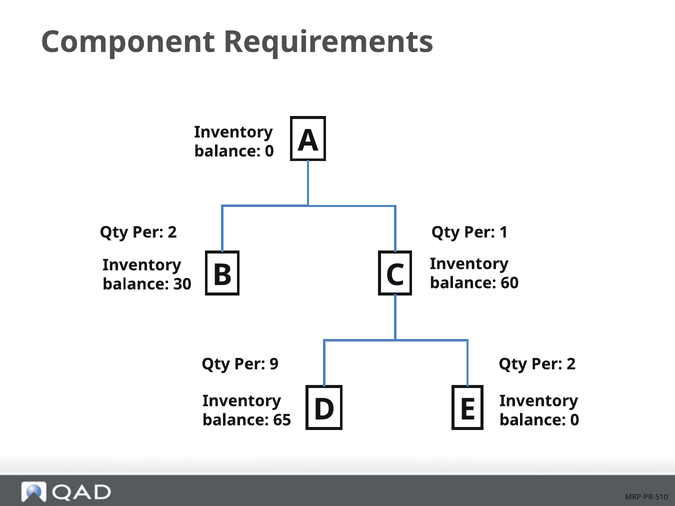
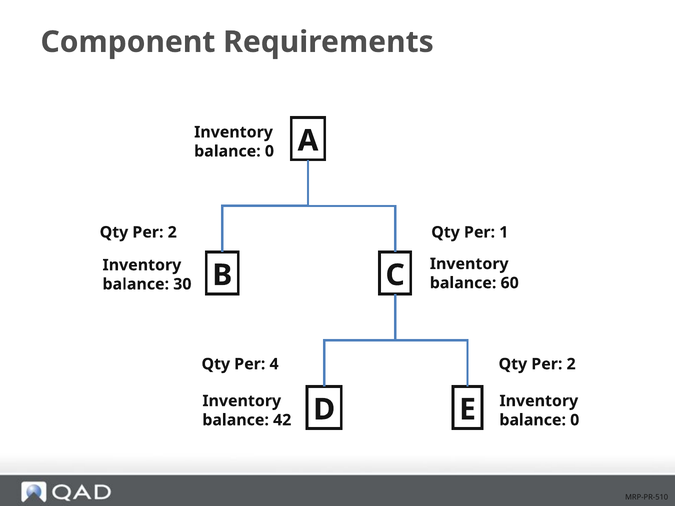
9: 9 -> 4 (274, 364)
65: 65 -> 42 (282, 420)
